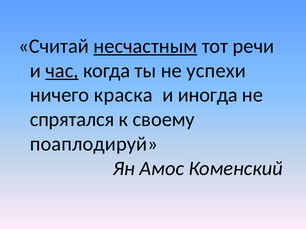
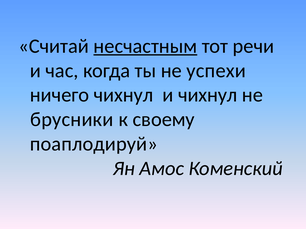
час underline: present -> none (62, 71)
ничего краска: краска -> чихнул (123, 95)
и иногда: иногда -> чихнул (208, 95)
спрятался: спрятался -> брусники (72, 120)
